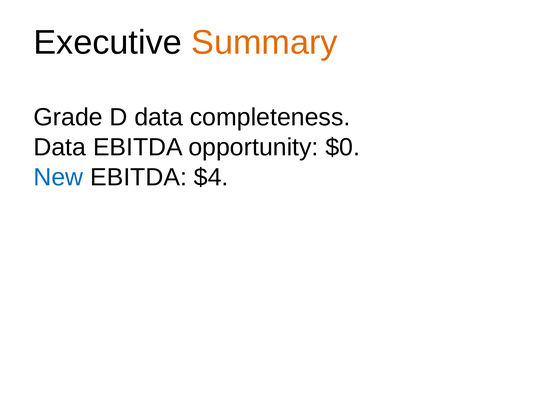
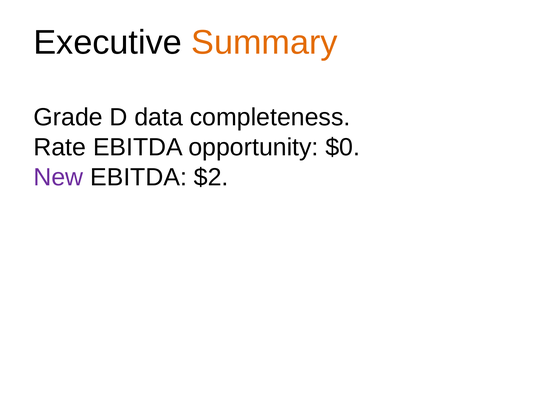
Data: Data -> Rate (60, 147)
New colour: blue -> purple (58, 177)
$4: $4 -> $2 (211, 177)
